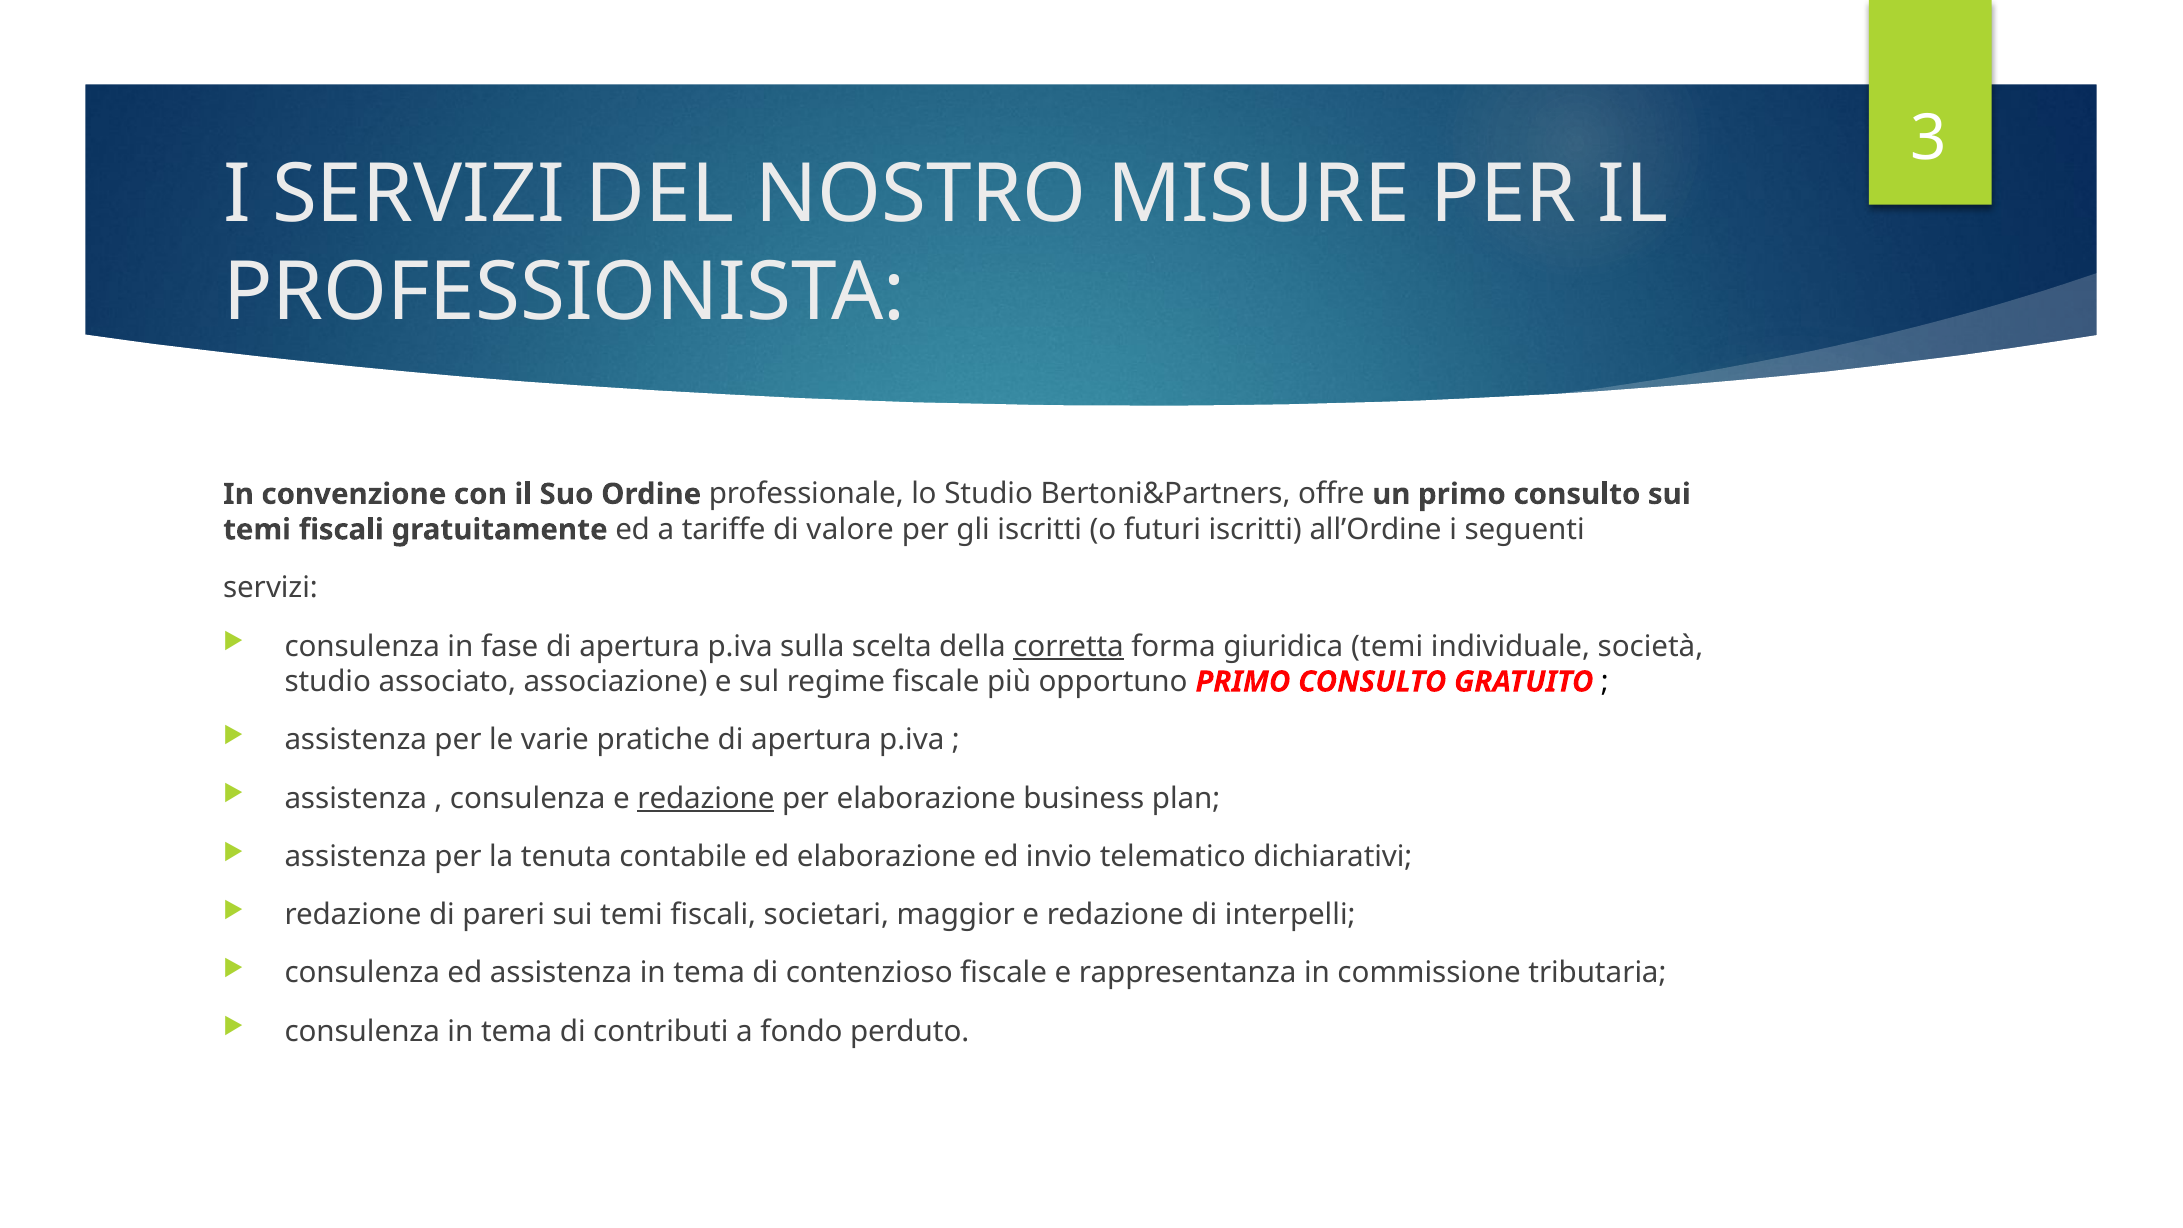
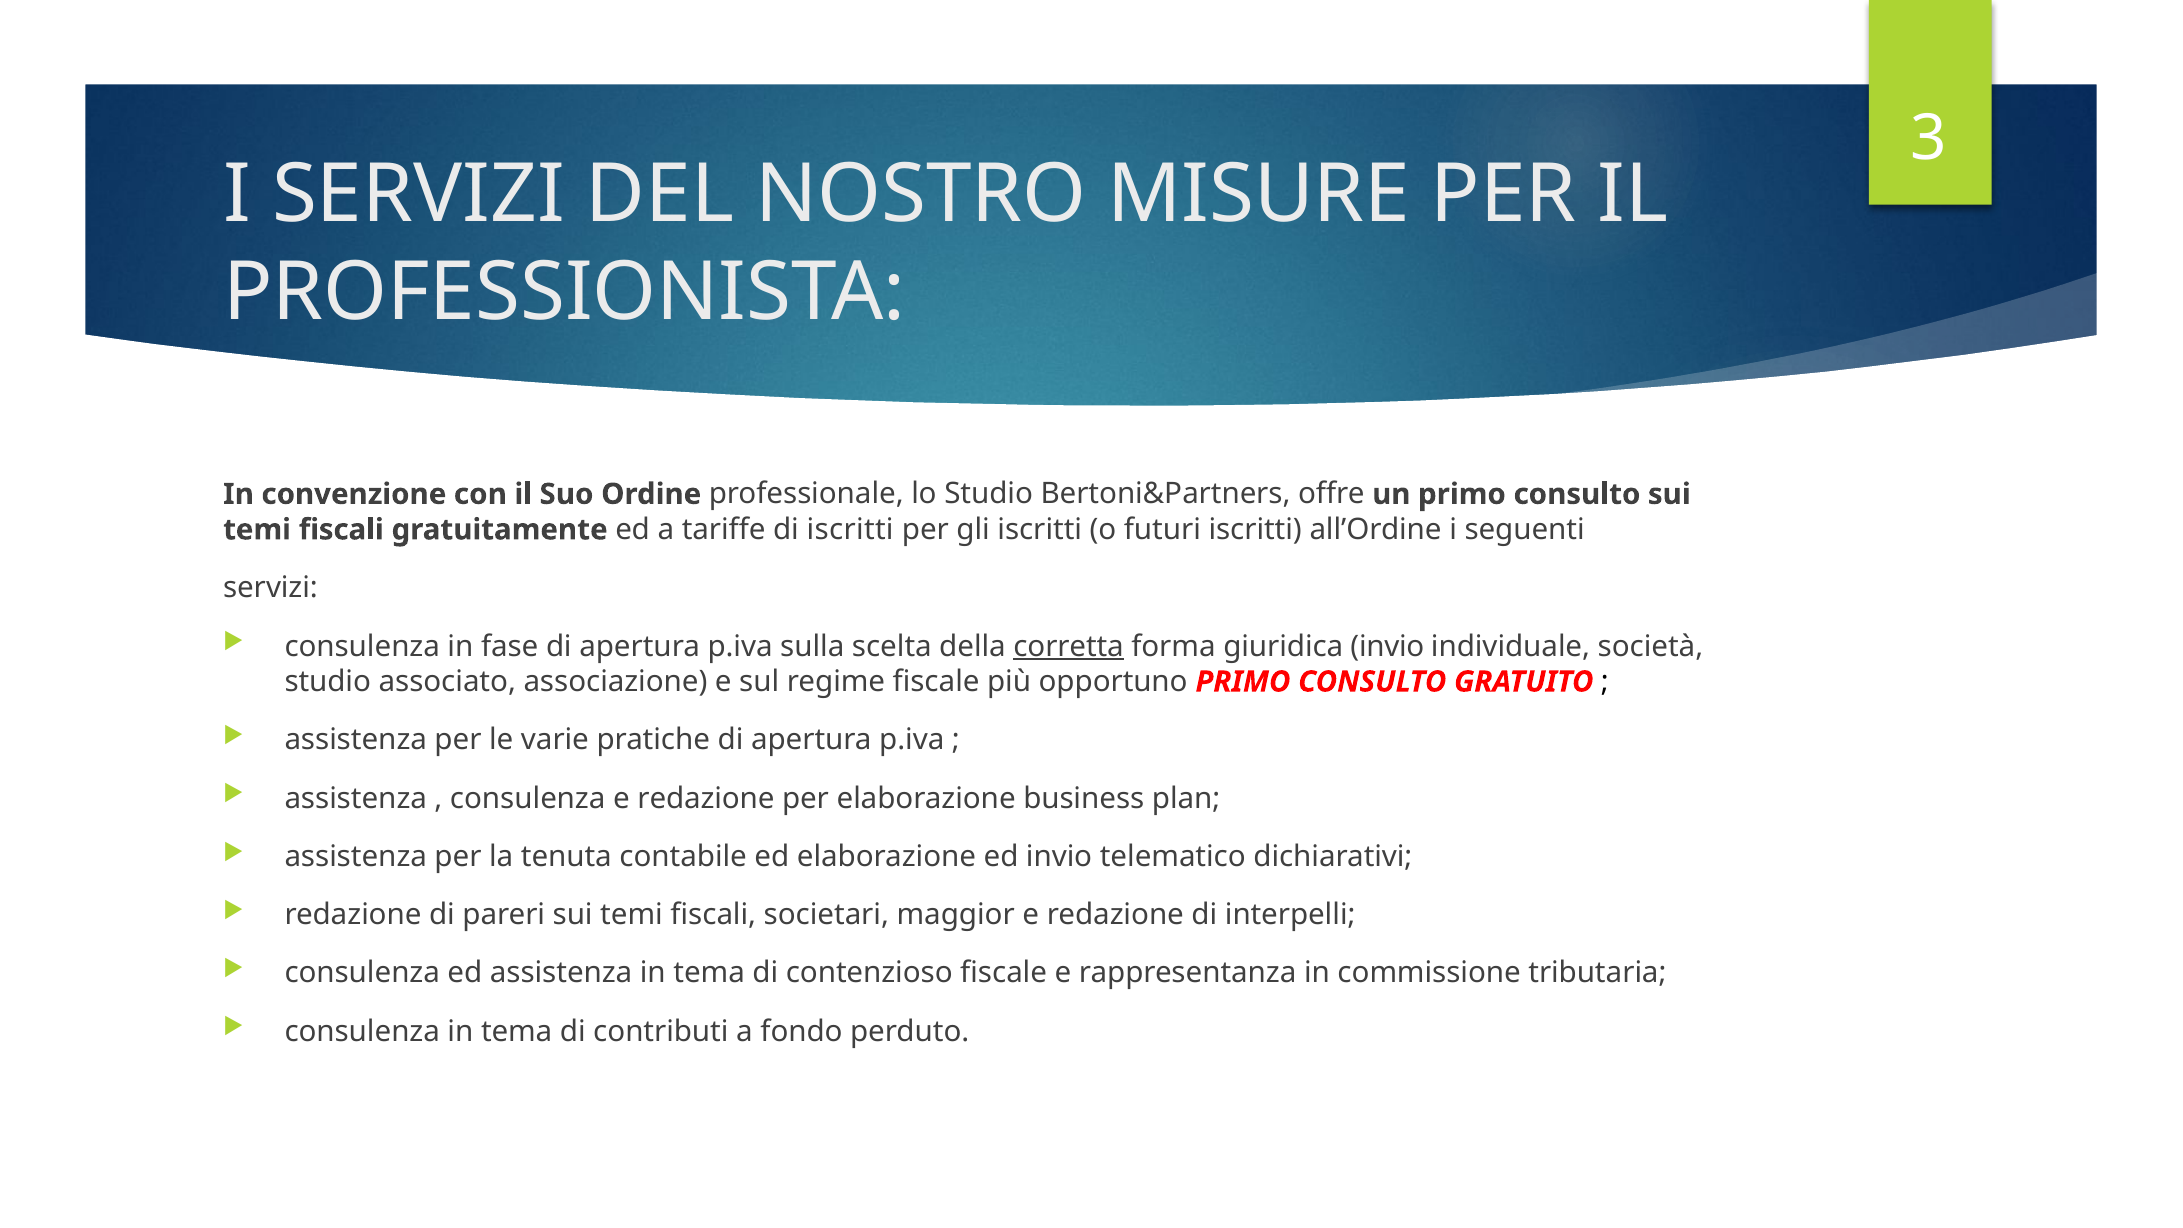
di valore: valore -> iscritti (850, 530)
giuridica temi: temi -> invio (1387, 646)
redazione underline: present -> none (706, 798)
